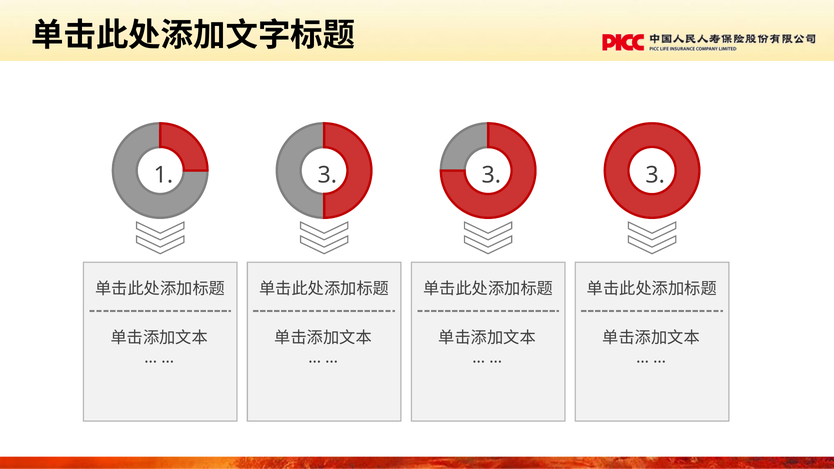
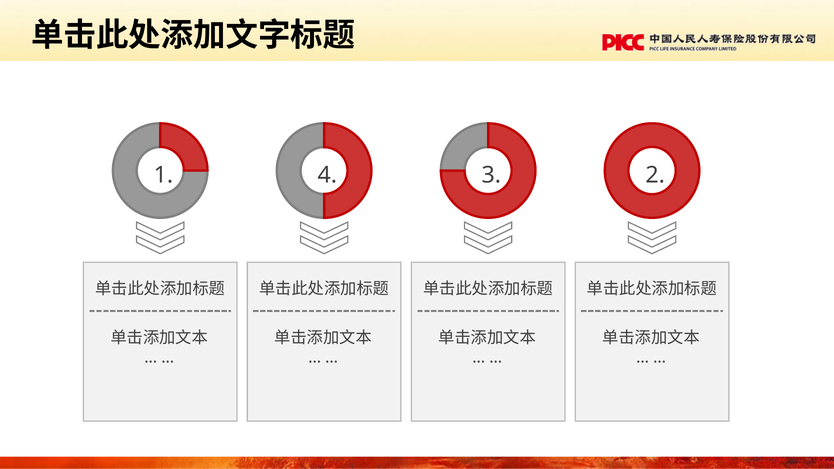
1 3: 3 -> 4 (327, 175)
3: 3 -> 2 (655, 175)
